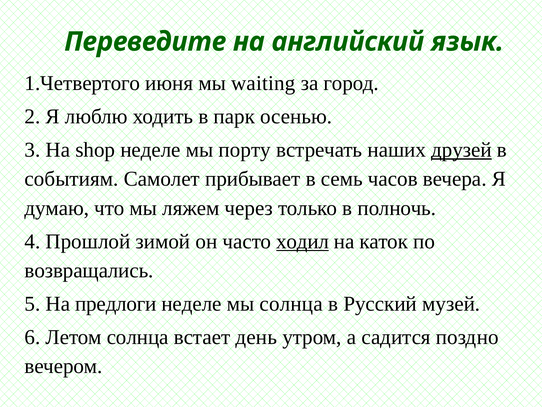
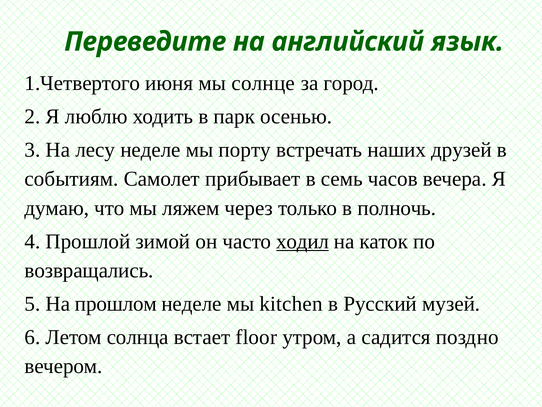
waiting: waiting -> солнце (263, 83)
shop: shop -> лесу (95, 150)
друзей underline: present -> none (462, 150)
предлоги: предлоги -> прошлом (116, 303)
мы солнца: солнца -> kitchen (291, 303)
день: день -> floor (256, 337)
